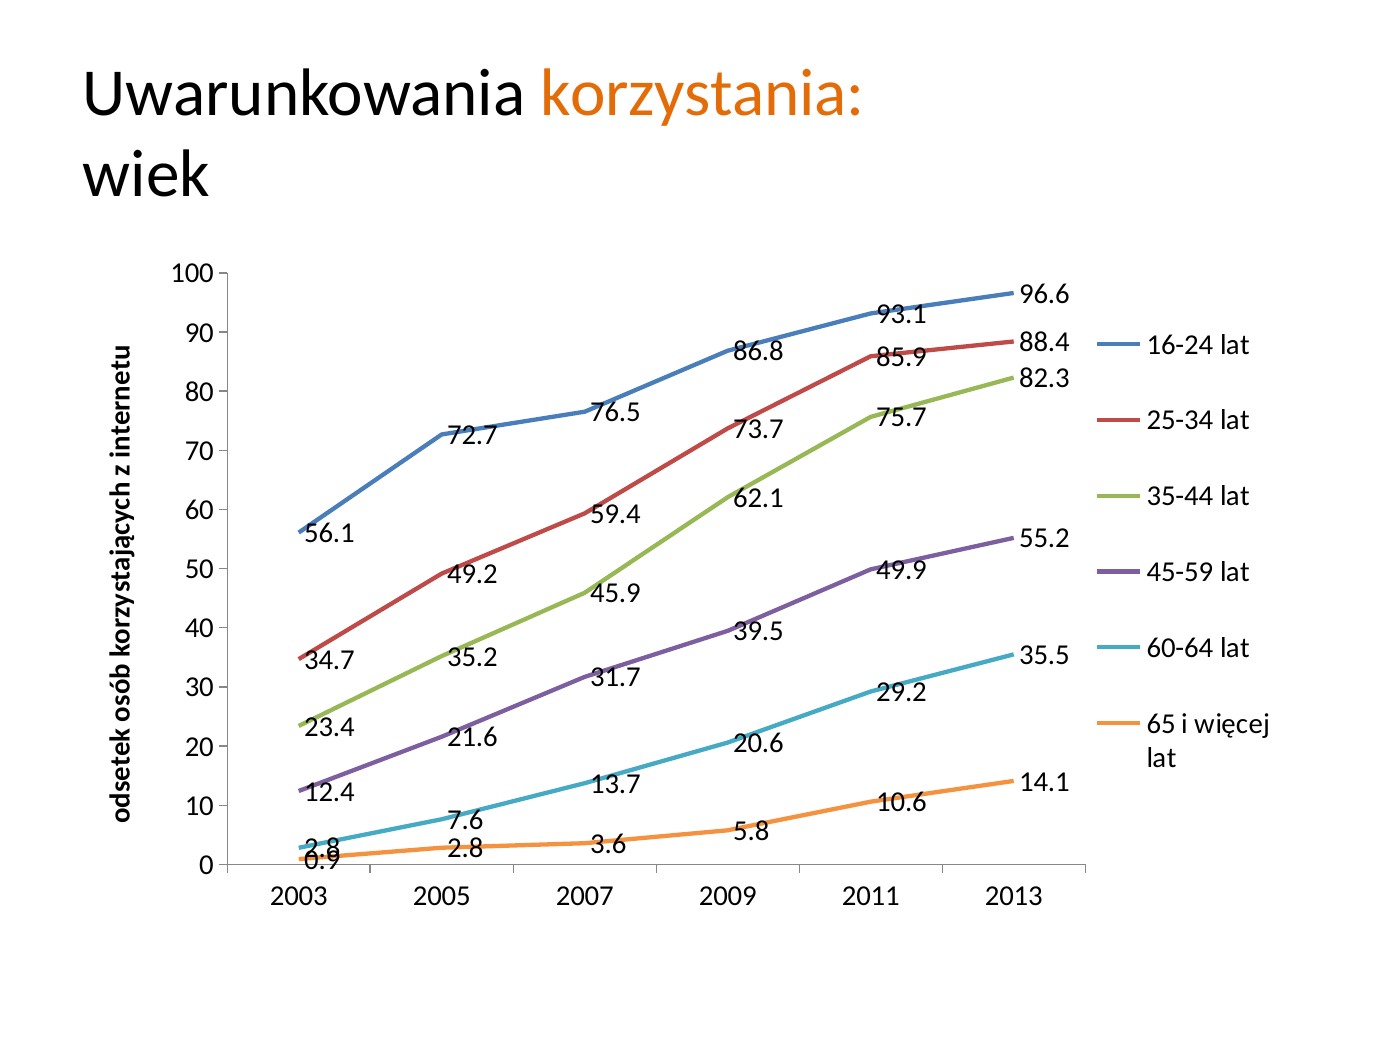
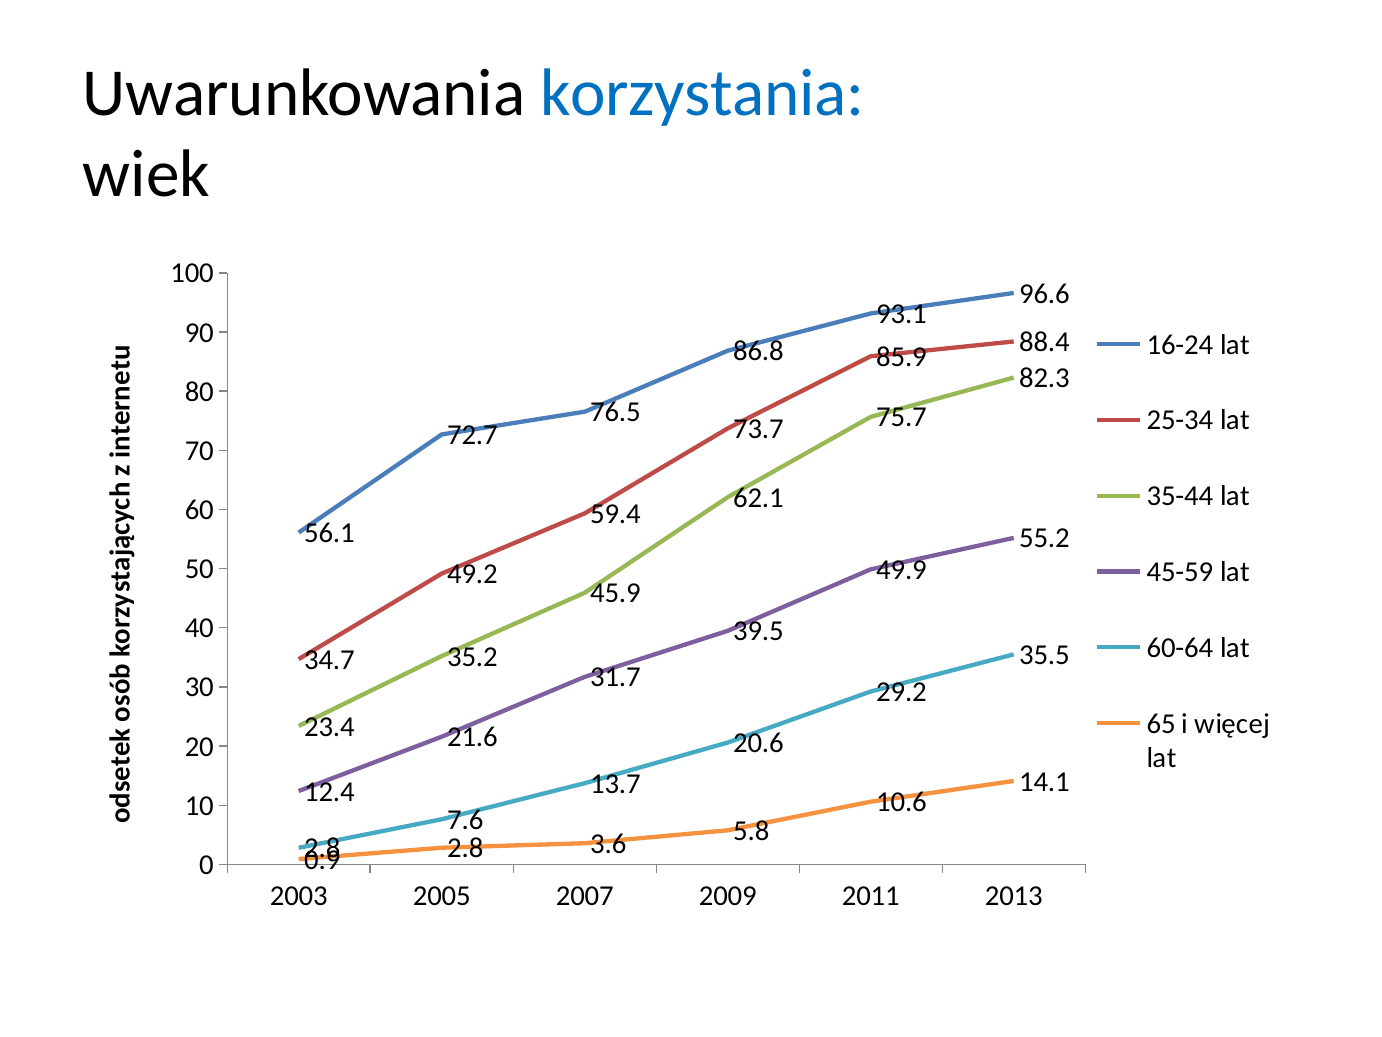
korzystania colour: orange -> blue (702, 93)
